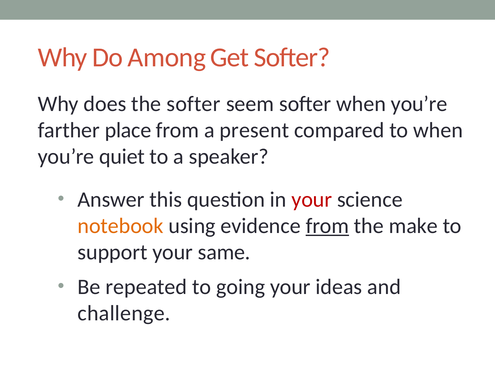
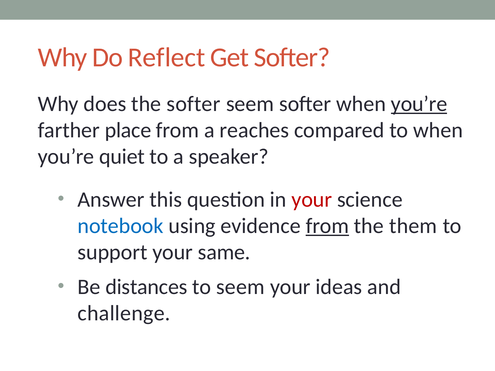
Among: Among -> Reflect (167, 58)
you’re underline: none -> present (419, 104)
present: present -> reaches (254, 130)
notebook colour: orange -> blue (121, 226)
make: make -> them (413, 226)
repeated: repeated -> distances (146, 287)
to going: going -> seem (240, 287)
